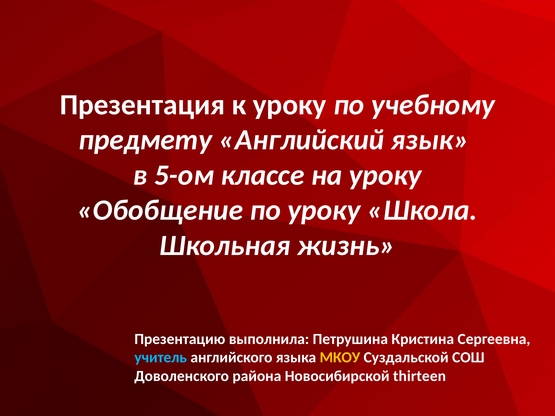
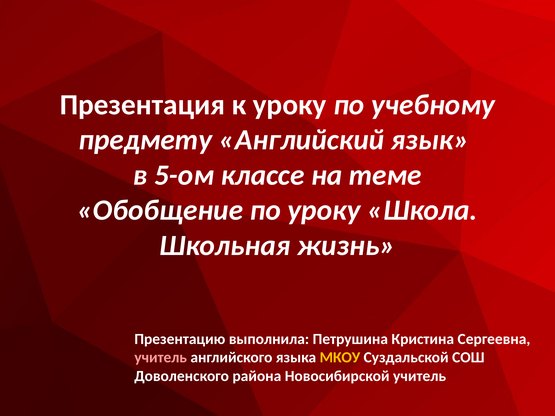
на уроку: уроку -> теме (385, 175)
учитель colour: light blue -> pink (161, 358)
Новосибирской thirteen: thirteen -> учитель (420, 376)
